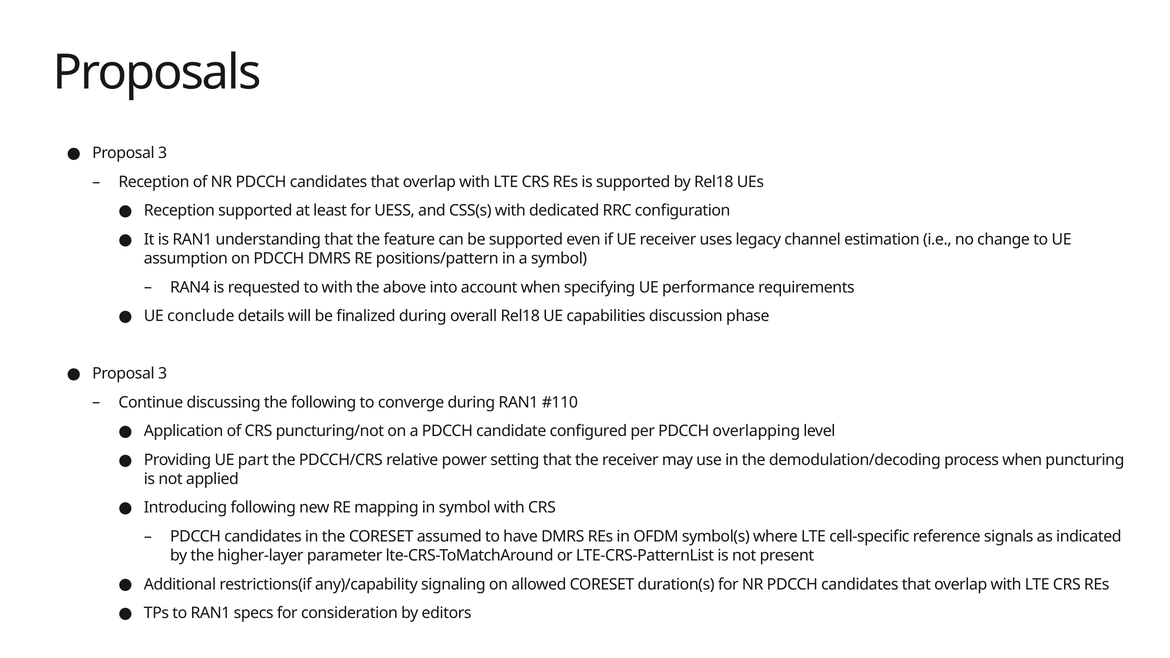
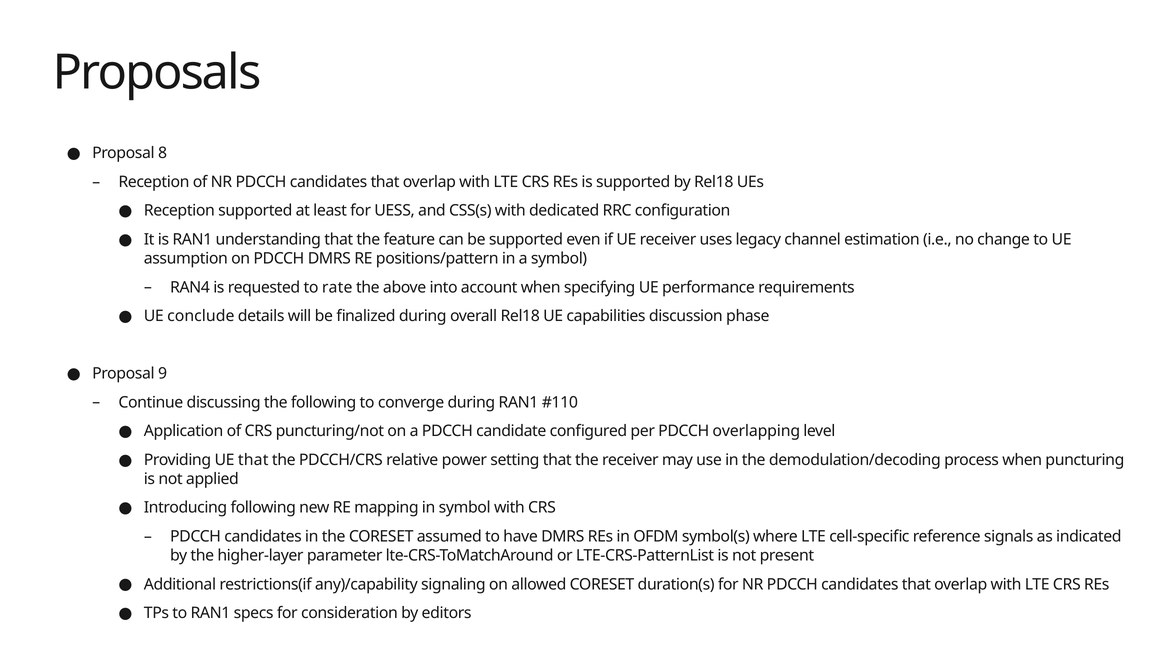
3: 3 -> 8 (163, 153)
to with: with -> rate (337, 287)
3: 3 -> 9 (163, 374)
UE part: part -> that (253, 460)
